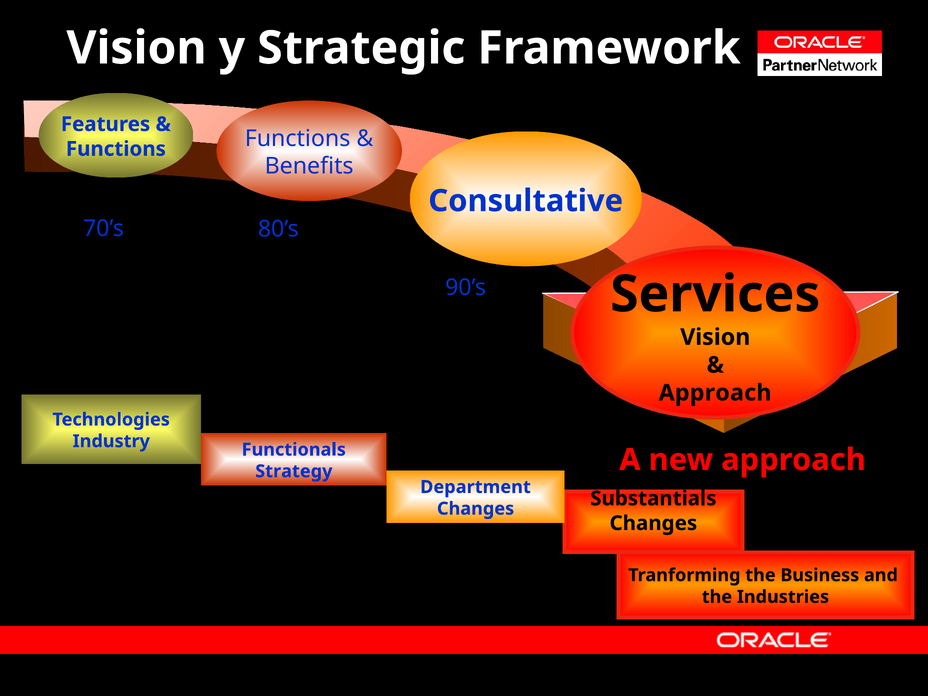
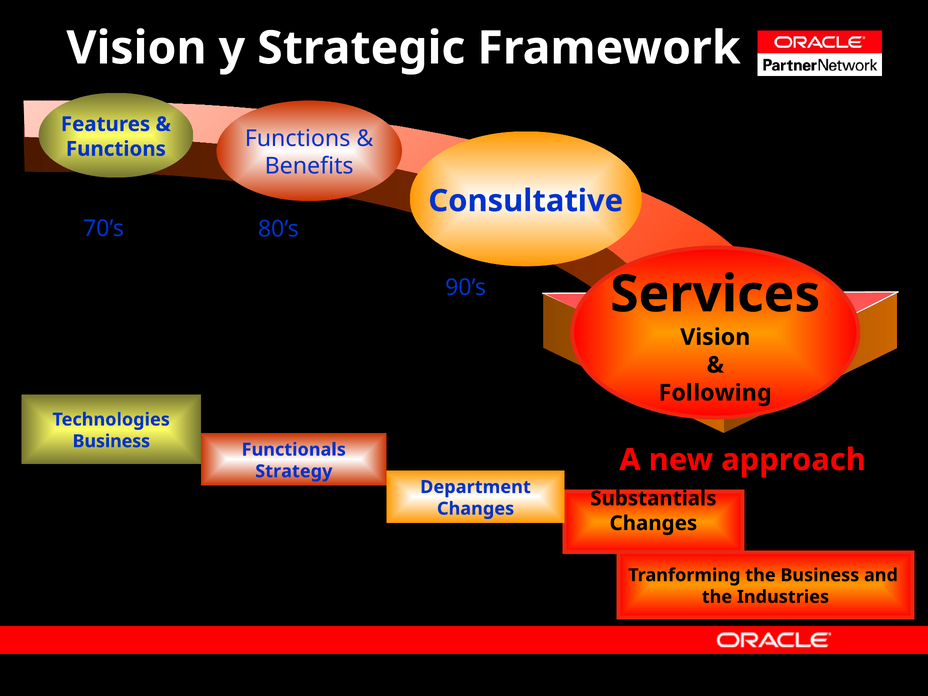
Approach: Approach -> Following (715, 393)
Industry: Industry -> Business (111, 441)
